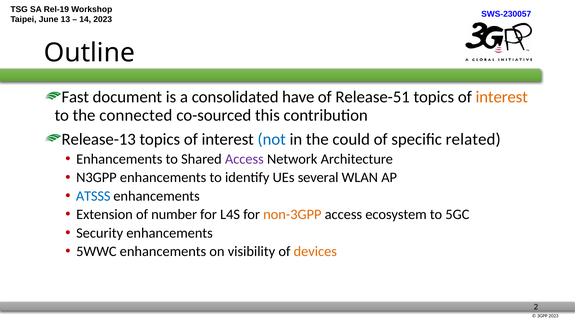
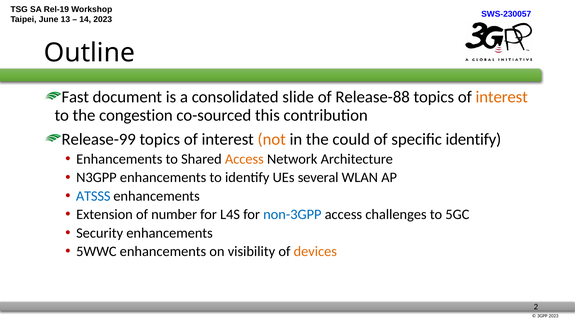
have: have -> slide (298, 97)
Release-51: Release-51 -> Release-88 (373, 97)
connected: connected -> congestion (136, 115)
Release-13: Release-13 -> Release-99 (99, 139)
not colour: blue -> orange (272, 139)
specific related: related -> identify (473, 139)
Access colour: purple -> orange (244, 159)
non-3GPP colour: orange -> blue (292, 215)
ecosystem: ecosystem -> challenges (396, 215)
